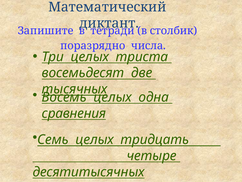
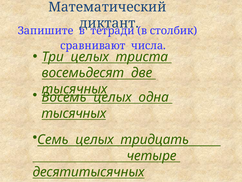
поразрядно: поразрядно -> сравнивают (93, 46)
сравнения: сравнения -> тысячных (74, 113)
